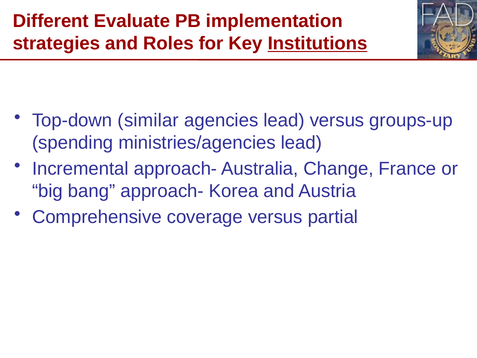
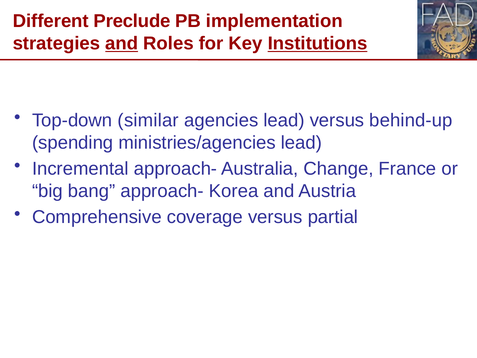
Evaluate: Evaluate -> Preclude (132, 21)
and underline: none -> present (122, 43)
groups-up: groups-up -> behind-up (411, 120)
